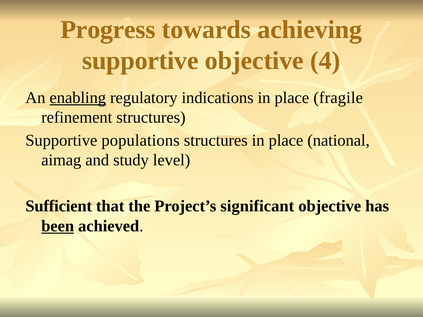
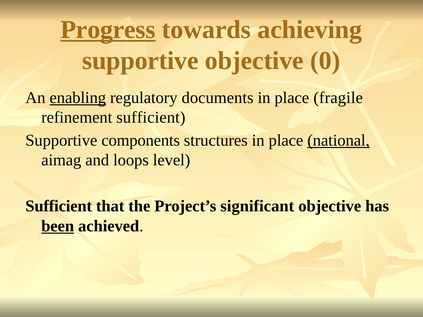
Progress underline: none -> present (108, 30)
4: 4 -> 0 (325, 61)
indications: indications -> documents (218, 98)
refinement structures: structures -> sufficient (151, 117)
populations: populations -> components (141, 141)
national underline: none -> present (339, 141)
study: study -> loops (131, 160)
